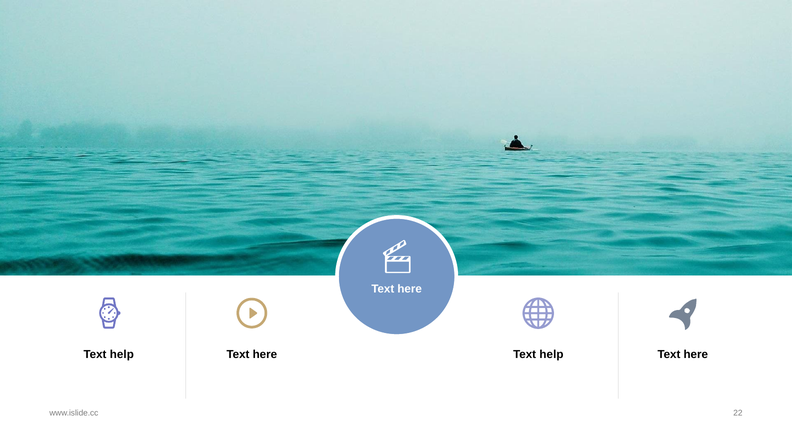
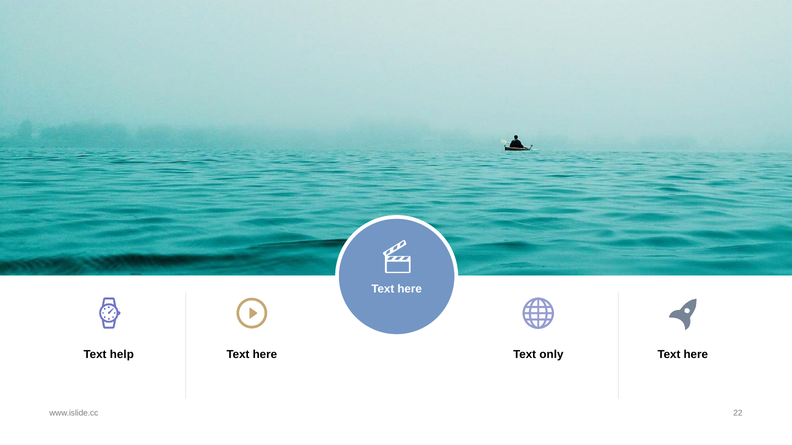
help: help -> only (551, 355)
